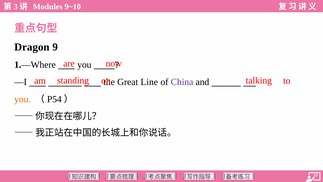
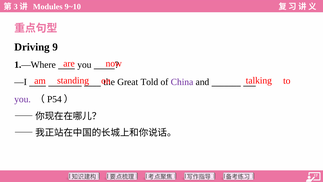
Dragon: Dragon -> Driving (32, 47)
Line: Line -> Told (149, 82)
you colour: orange -> purple (23, 99)
